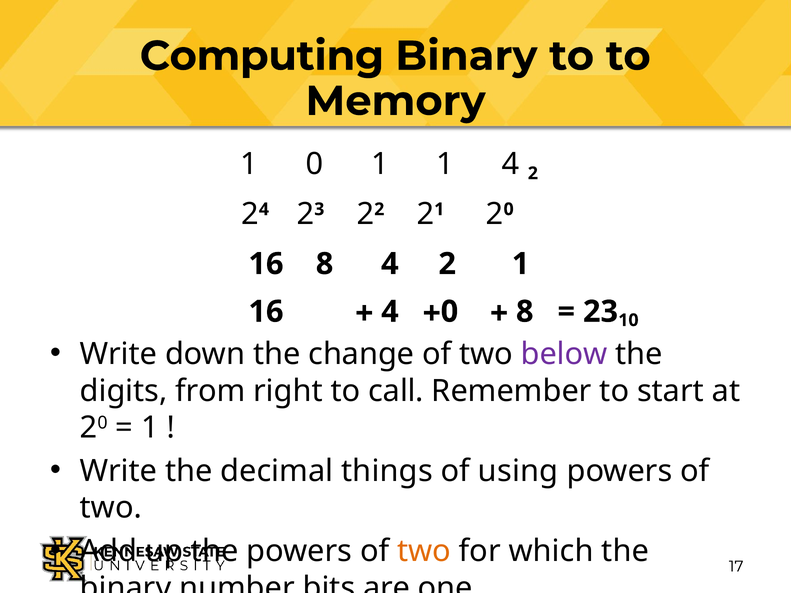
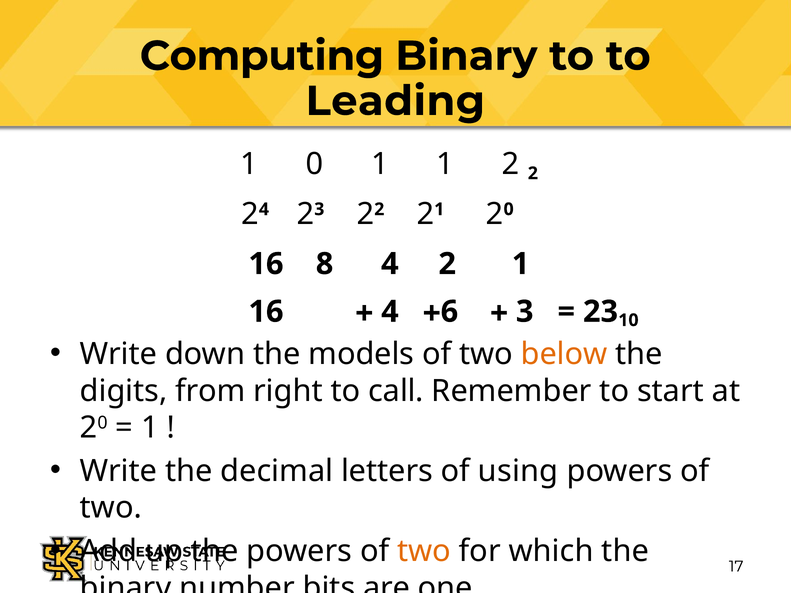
Memory: Memory -> Leading (395, 101)
1 4: 4 -> 2 (511, 164)
0: 0 -> 6 (449, 312)
8: 8 -> 3 (525, 312)
change: change -> models (361, 354)
below colour: purple -> orange (564, 354)
things: things -> letters (387, 471)
